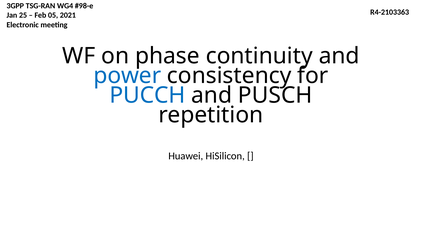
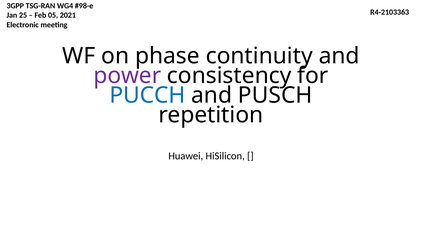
power colour: blue -> purple (127, 76)
